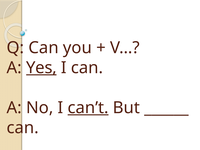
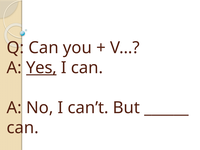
can’t underline: present -> none (88, 108)
